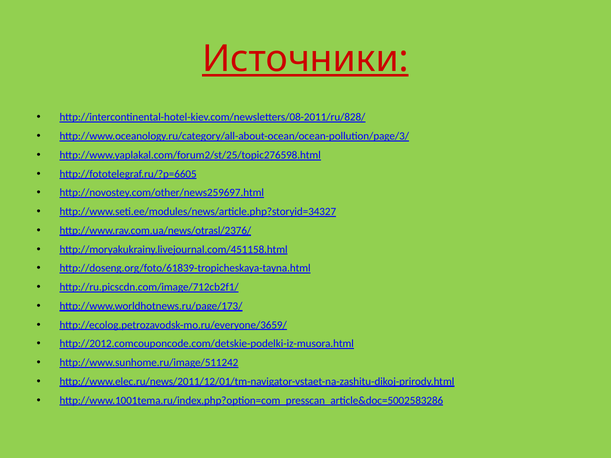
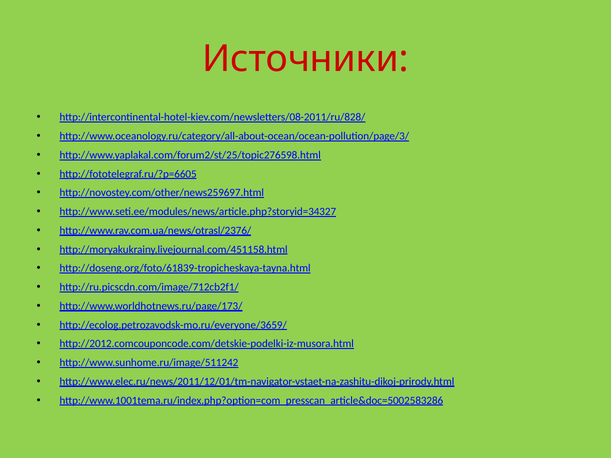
Источники underline: present -> none (305, 59)
